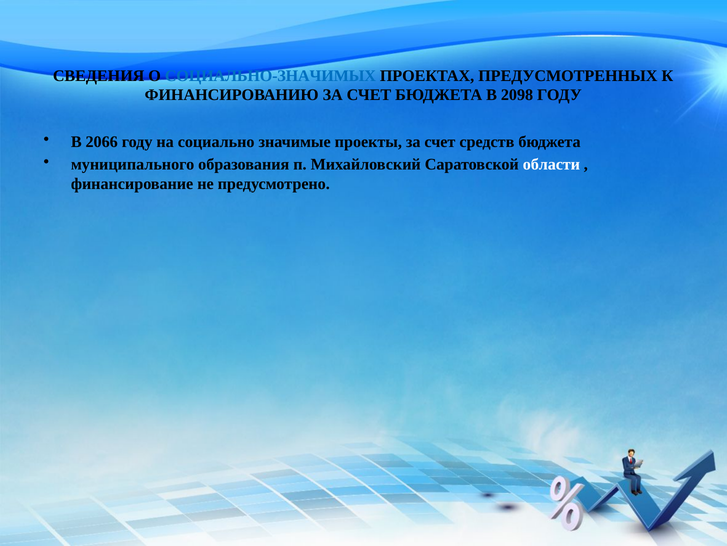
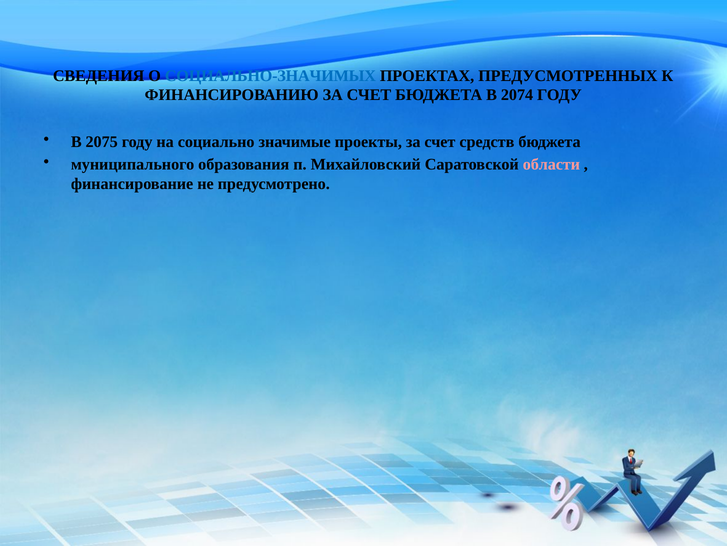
2098: 2098 -> 2074 (517, 95)
2066: 2066 -> 2075 (102, 142)
области colour: white -> pink (551, 164)
